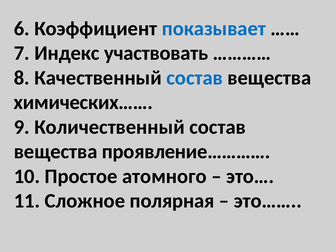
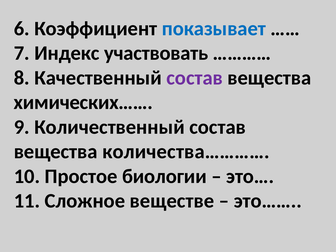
состав colour: blue -> purple (195, 78)
проявление…………: проявление………… -> количества………… (186, 152)
атомного: атомного -> биологии (164, 176)
полярная: полярная -> веществе (172, 201)
